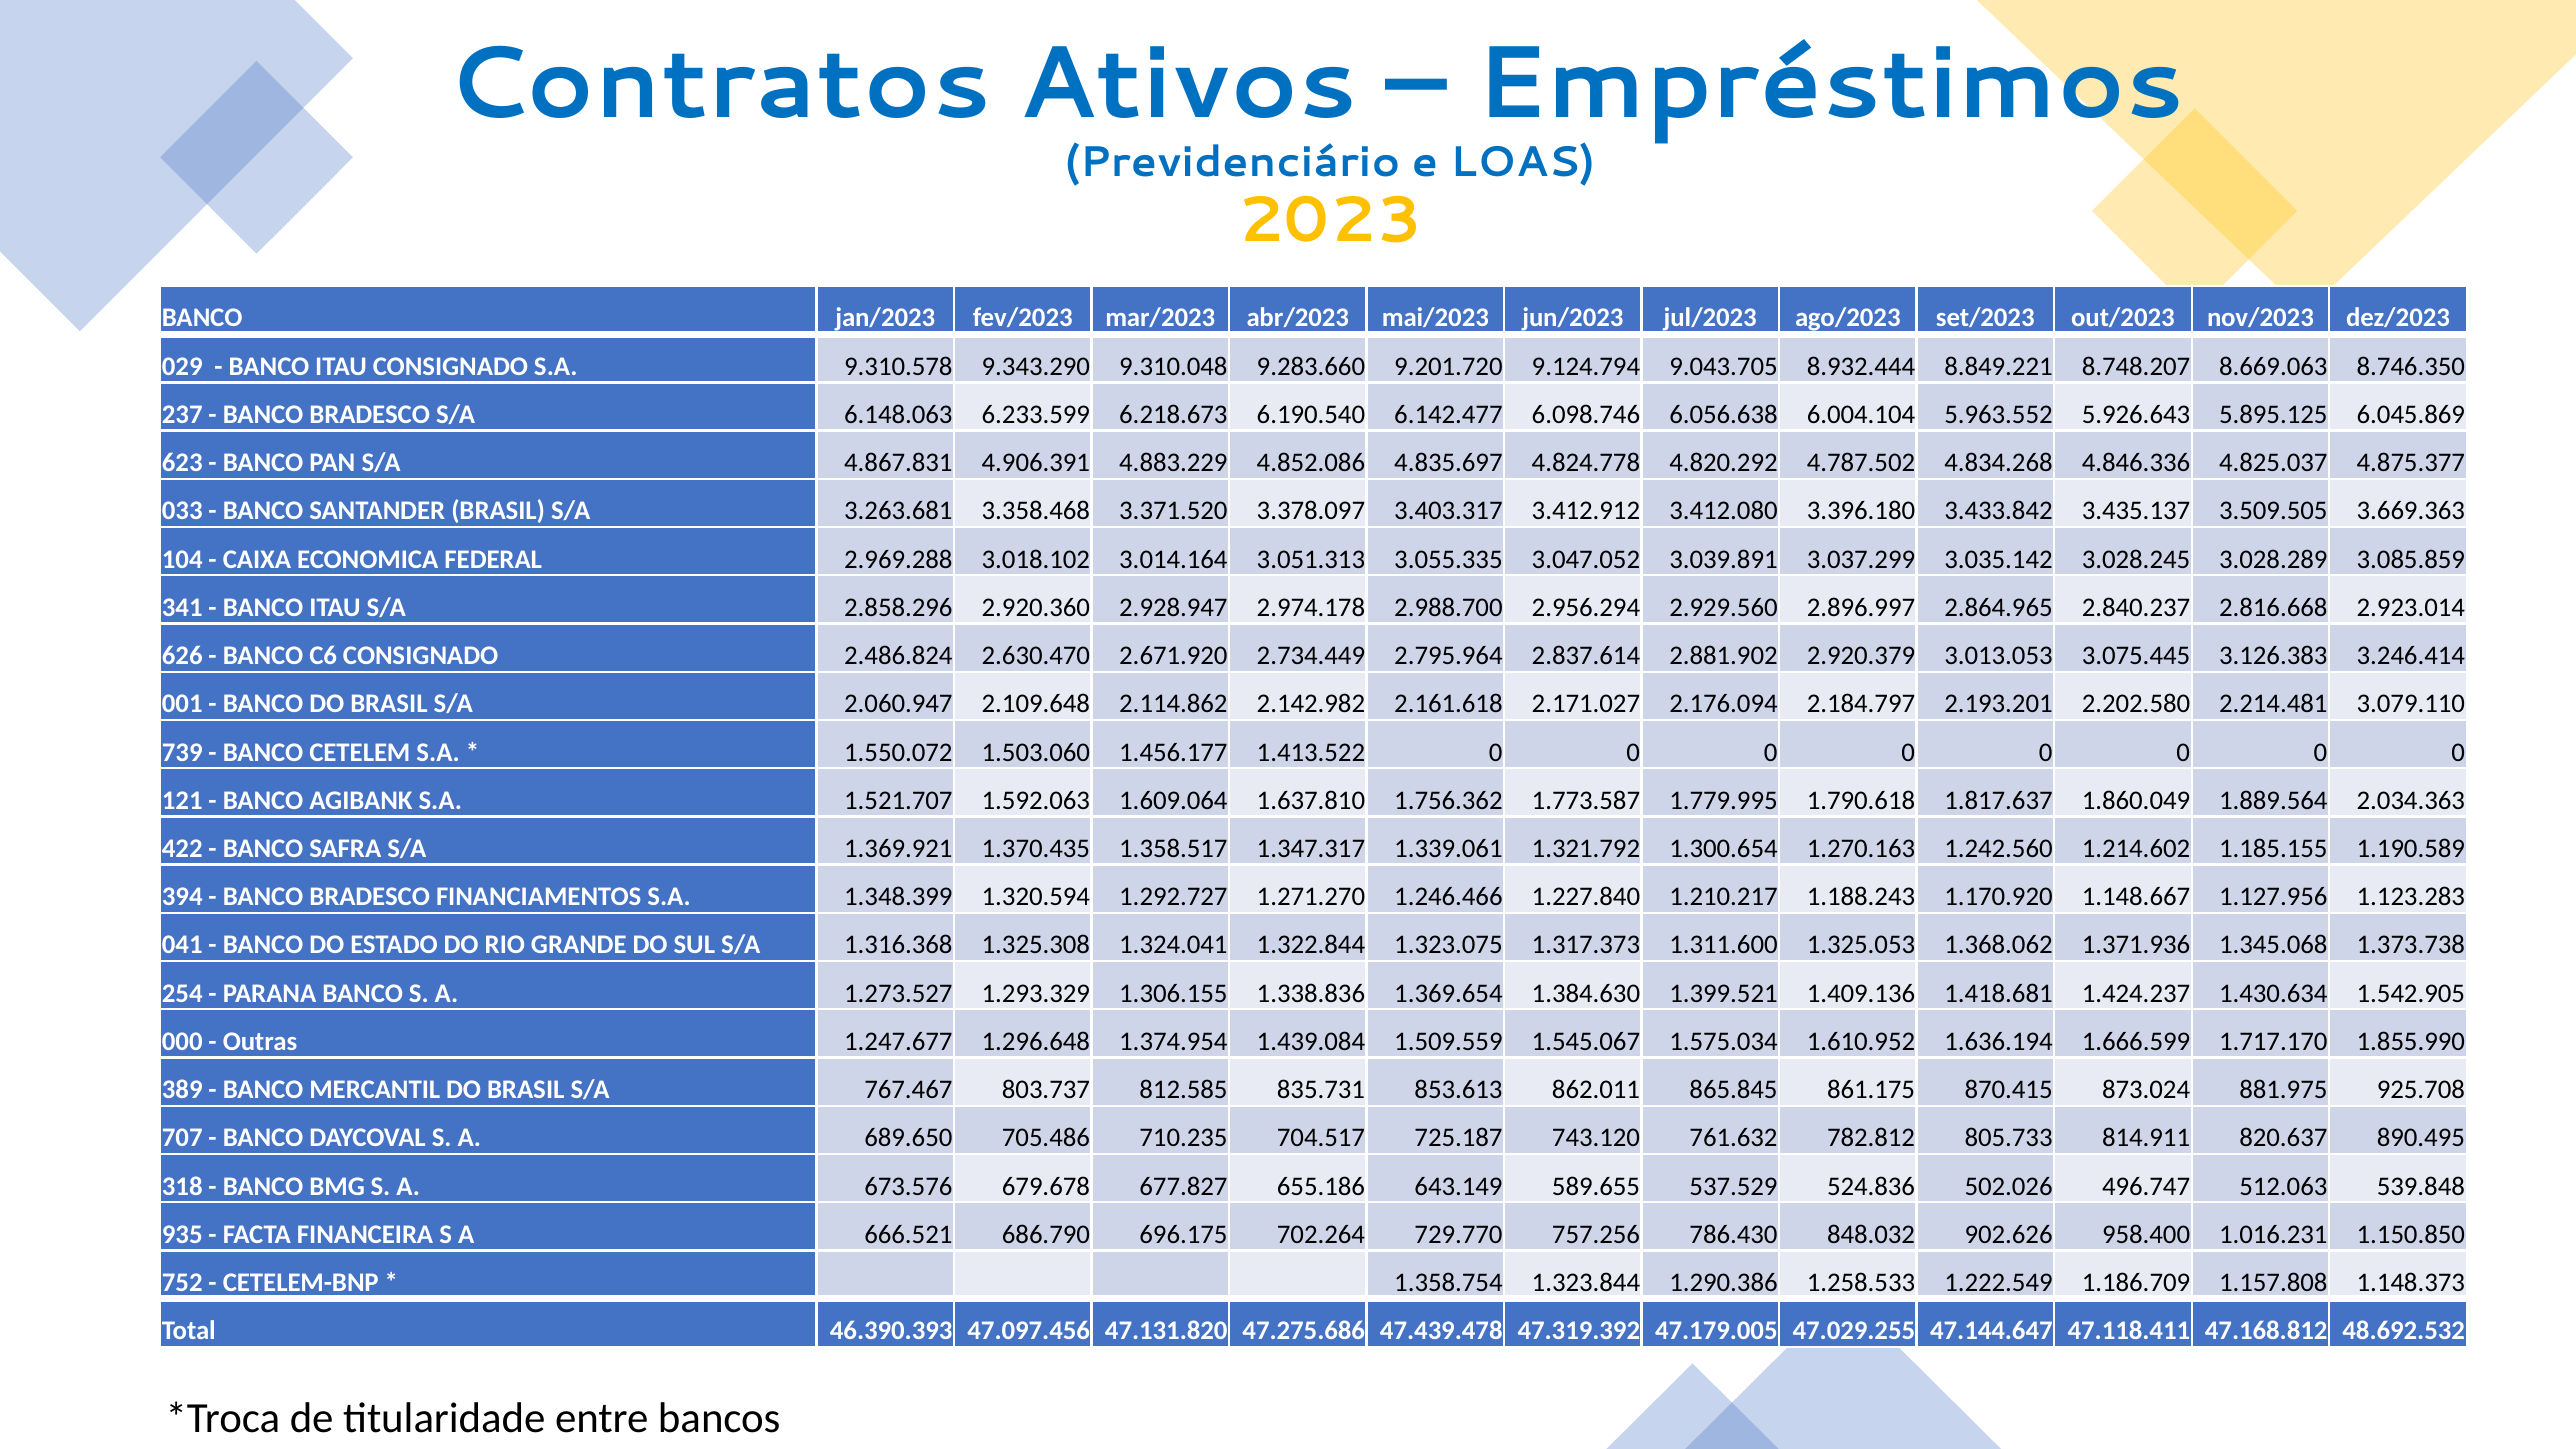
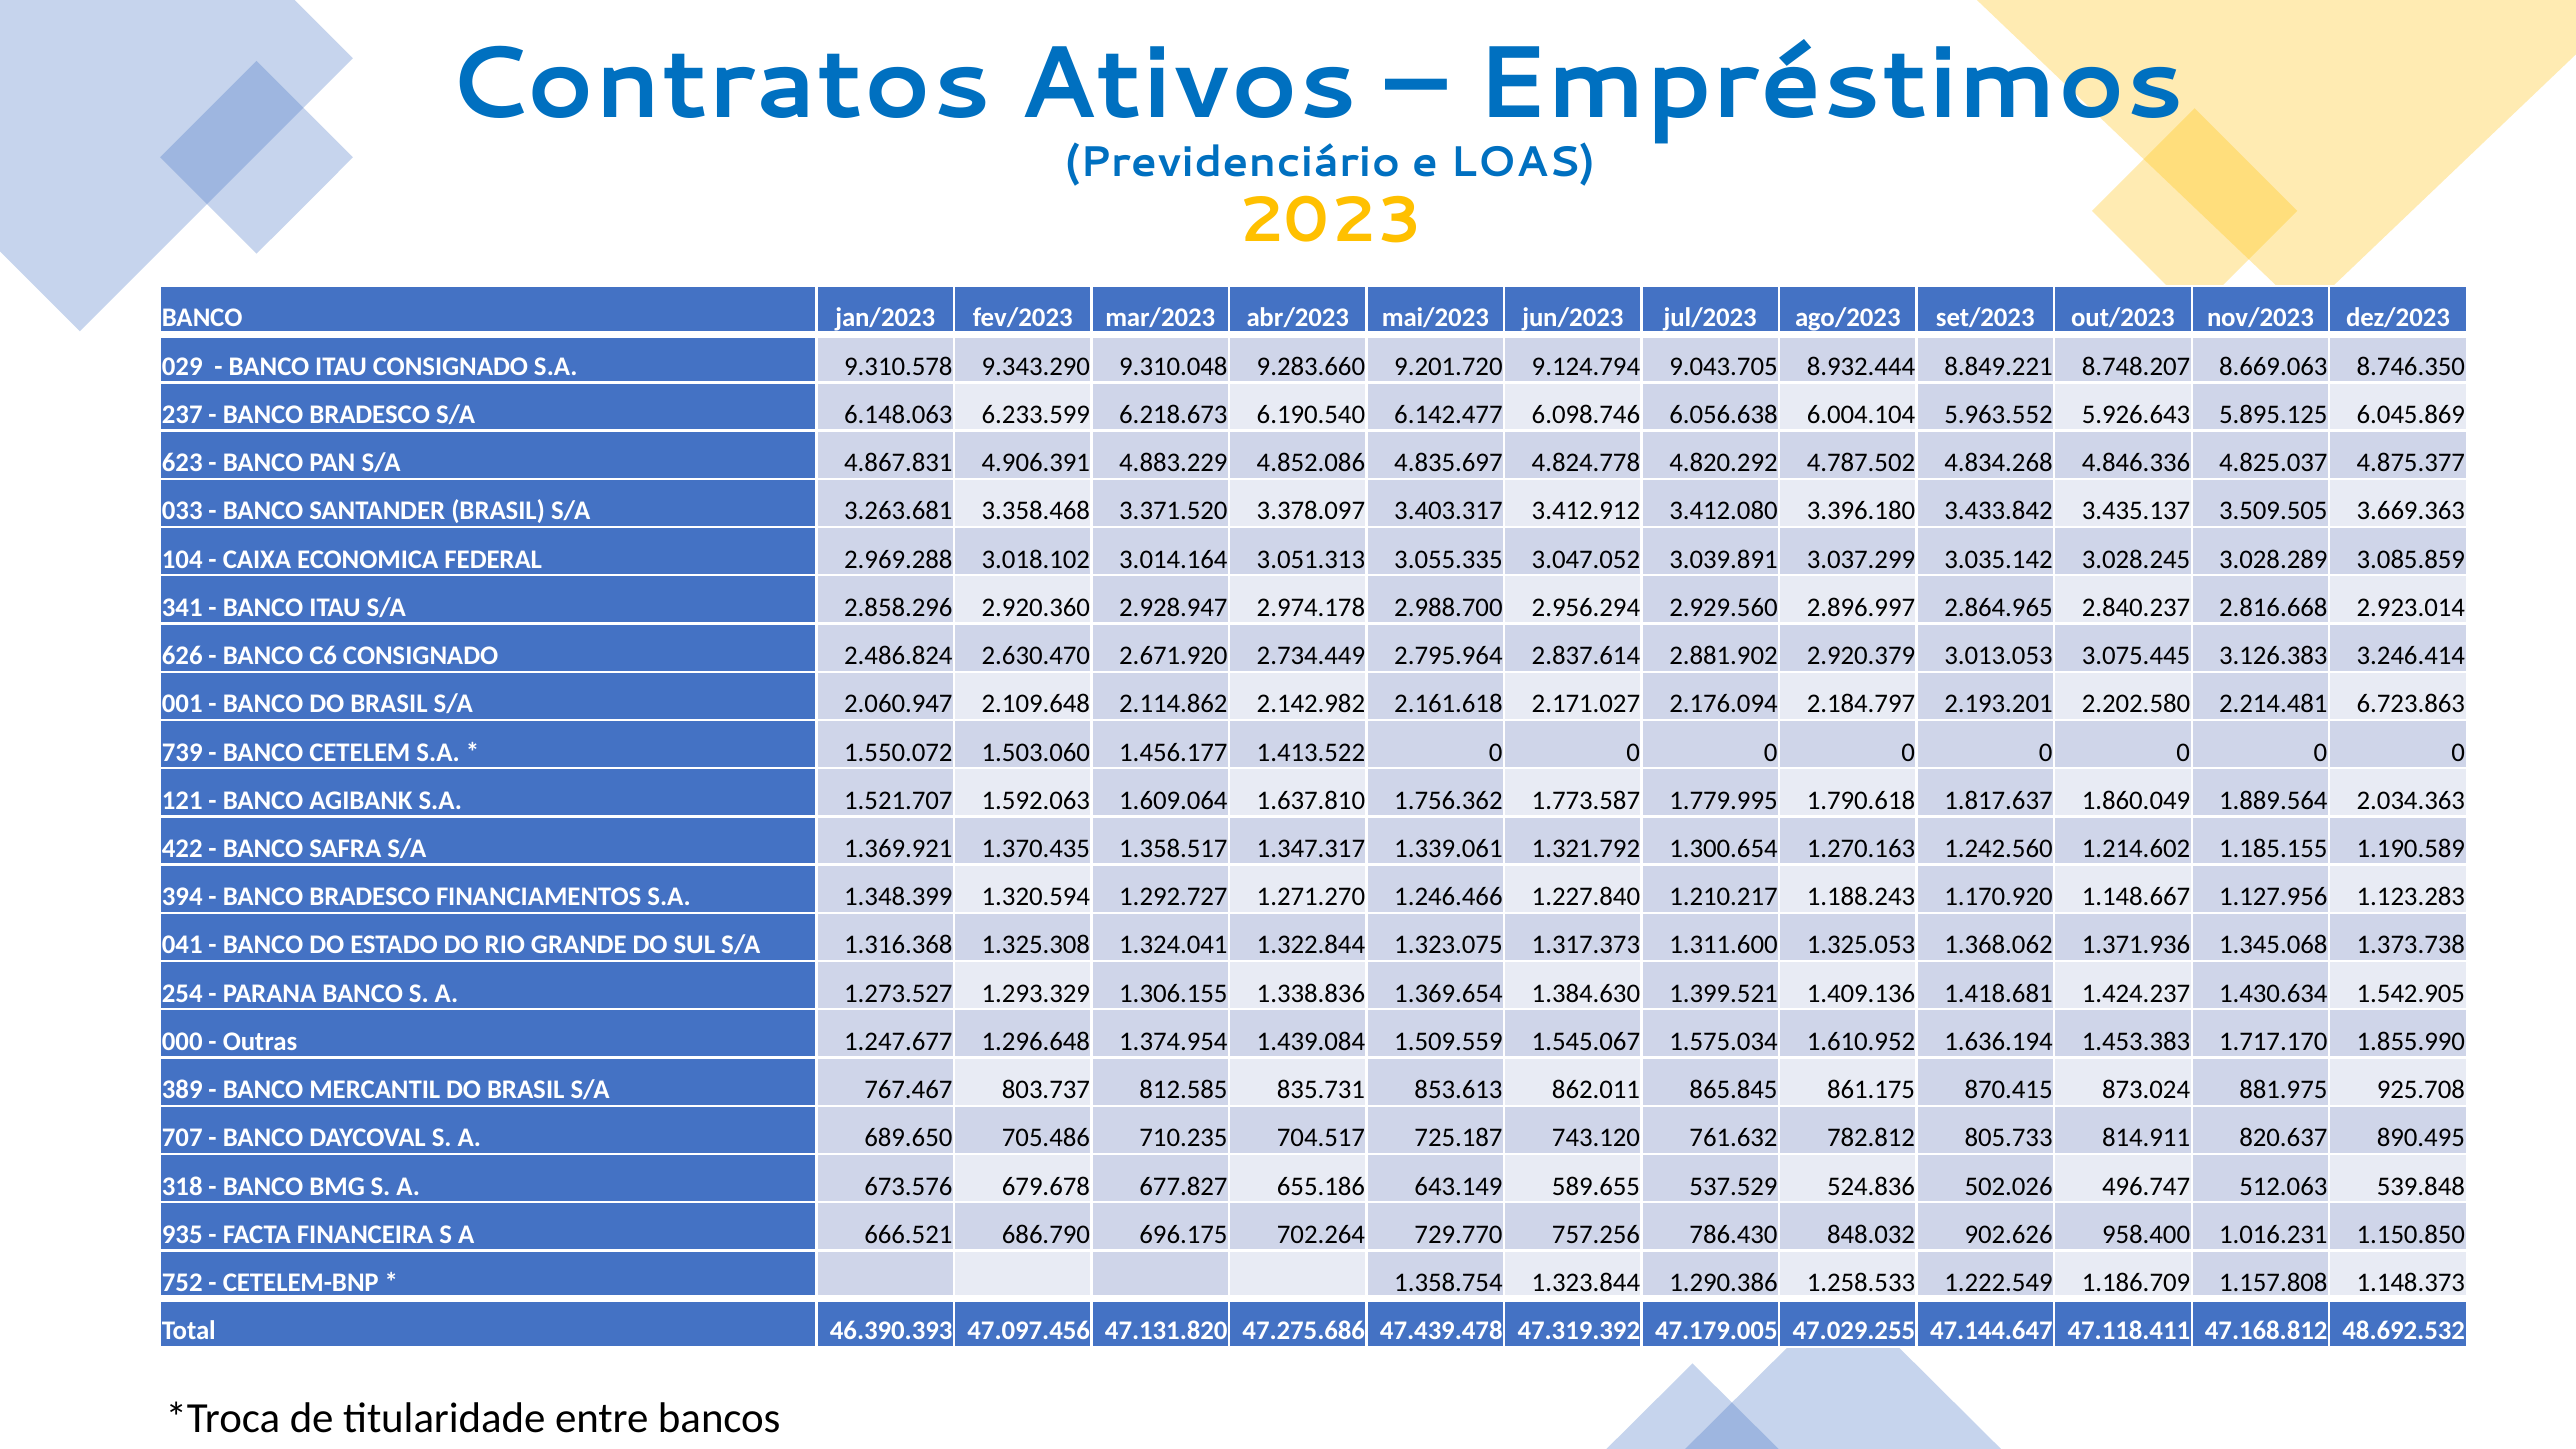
3.079.110: 3.079.110 -> 6.723.863 (2411, 704)
1.666.599: 1.666.599 -> 1.453.383 (2136, 1041)
